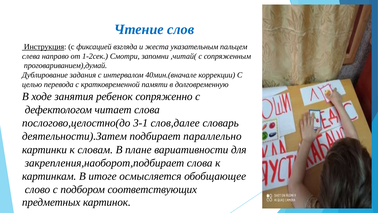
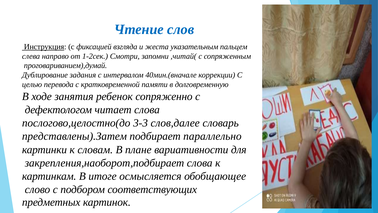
3-1: 3-1 -> 3-3 (141, 123)
деятельности).Затем: деятельности).Затем -> представлены).Затем (74, 136)
